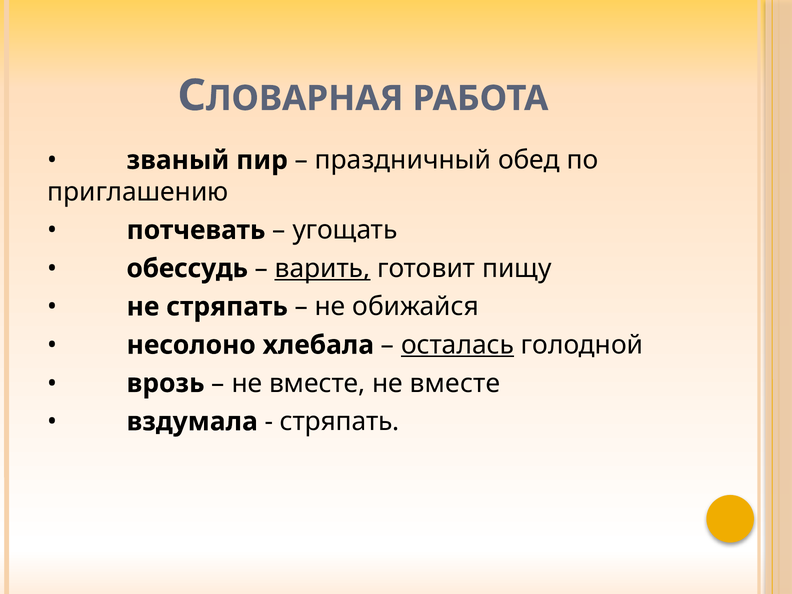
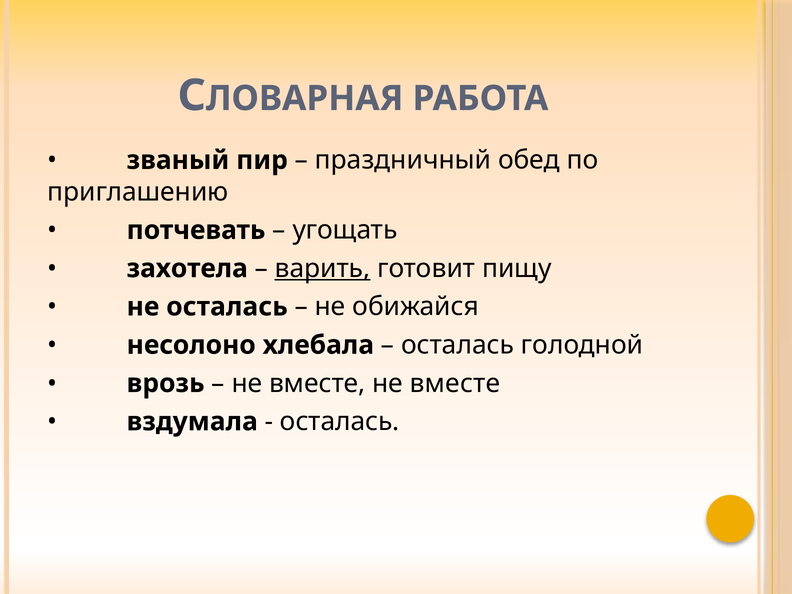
обессудь: обессудь -> захотела (187, 268)
не стряпать: стряпать -> осталась (227, 307)
осталась underline: present -> none (458, 345)
стряпать: стряпать -> осталась (340, 422)
